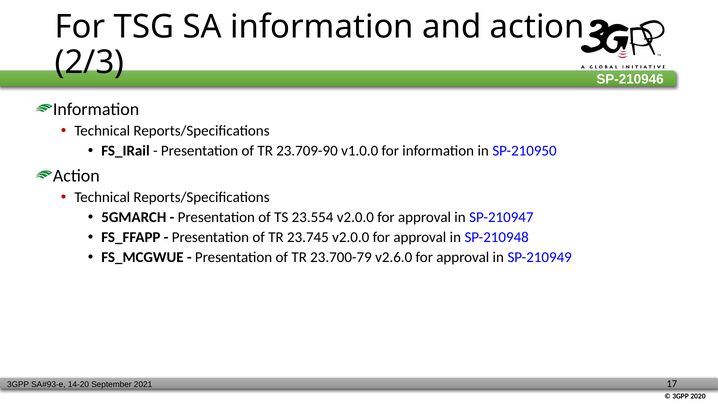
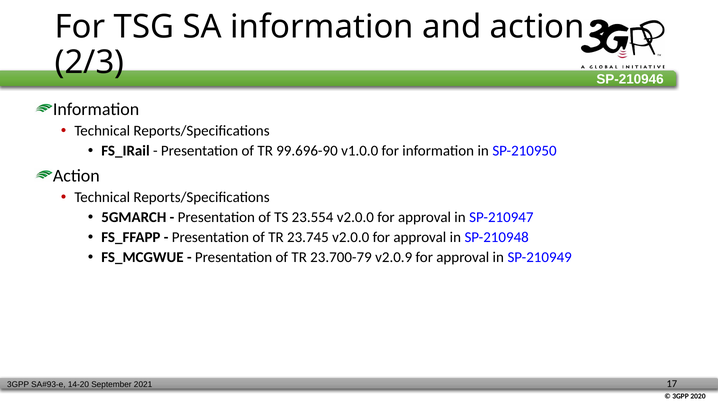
23.709-90: 23.709-90 -> 99.696-90 (307, 151)
v2.6.0: v2.6.0 -> v2.0.9 (394, 257)
